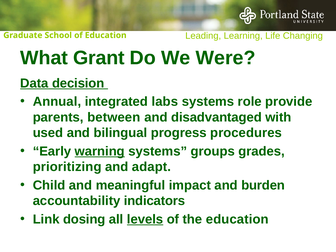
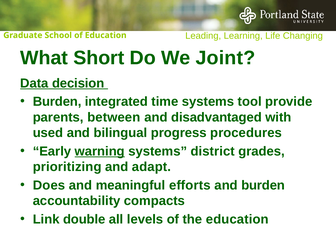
Grant: Grant -> Short (99, 58)
Were: Were -> Joint (225, 58)
Annual: Annual -> Burden (57, 102)
labs: labs -> time (165, 102)
role: role -> tool (250, 102)
groups: groups -> district (213, 151)
Child: Child -> Does (49, 185)
impact: impact -> efforts (190, 185)
indicators: indicators -> compacts (154, 201)
dosing: dosing -> double (84, 219)
levels underline: present -> none (145, 219)
